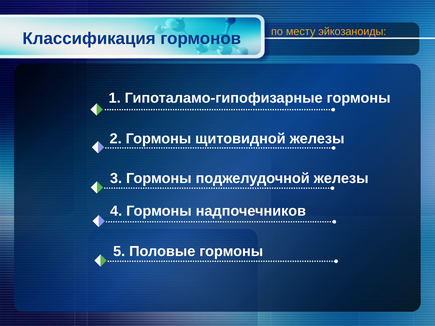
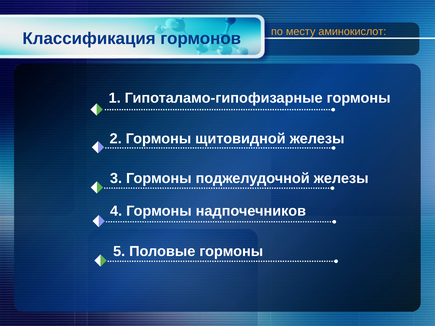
эйкозаноиды: эйкозаноиды -> аминокислот (352, 32)
